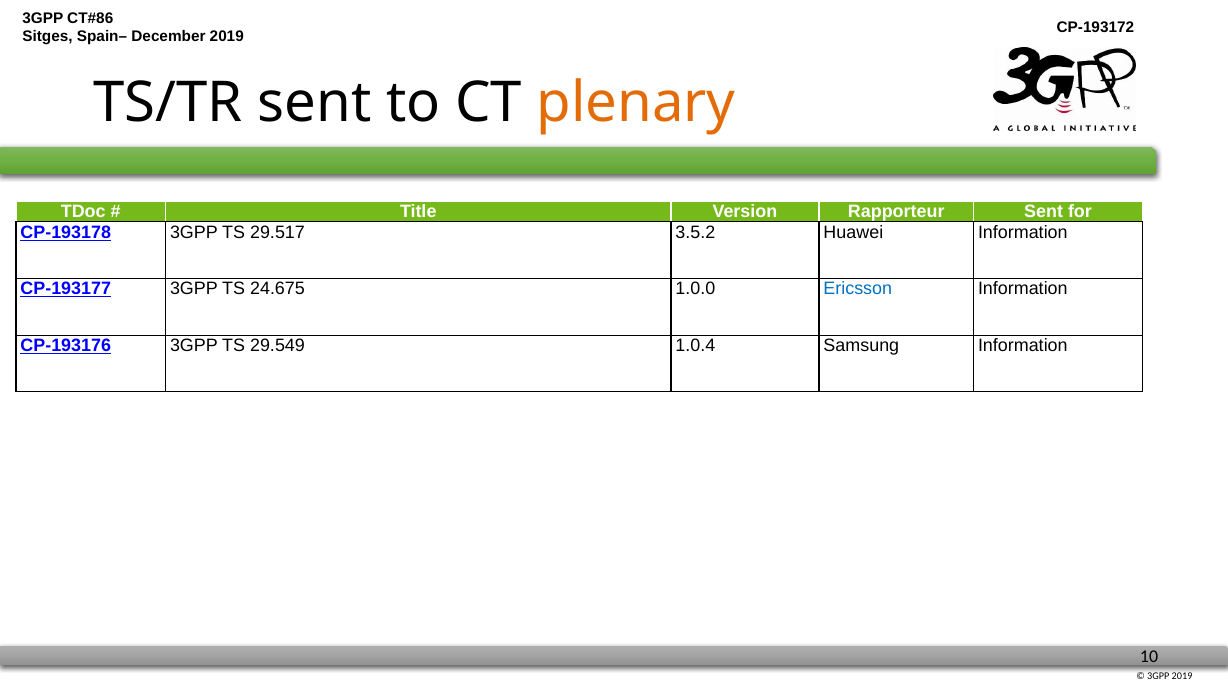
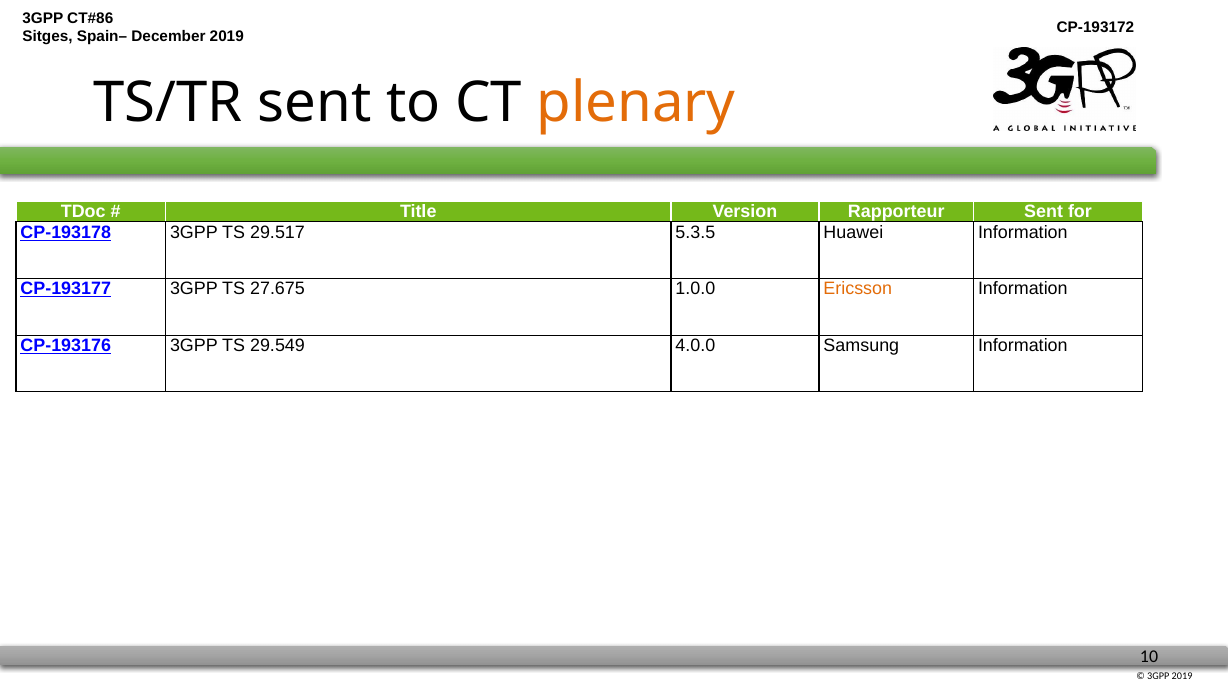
3.5.2: 3.5.2 -> 5.3.5 (695, 232)
24.675: 24.675 -> 27.675 (277, 288)
Ericsson colour: blue -> orange (858, 288)
1.0.4: 1.0.4 -> 4.0.0 (695, 346)
